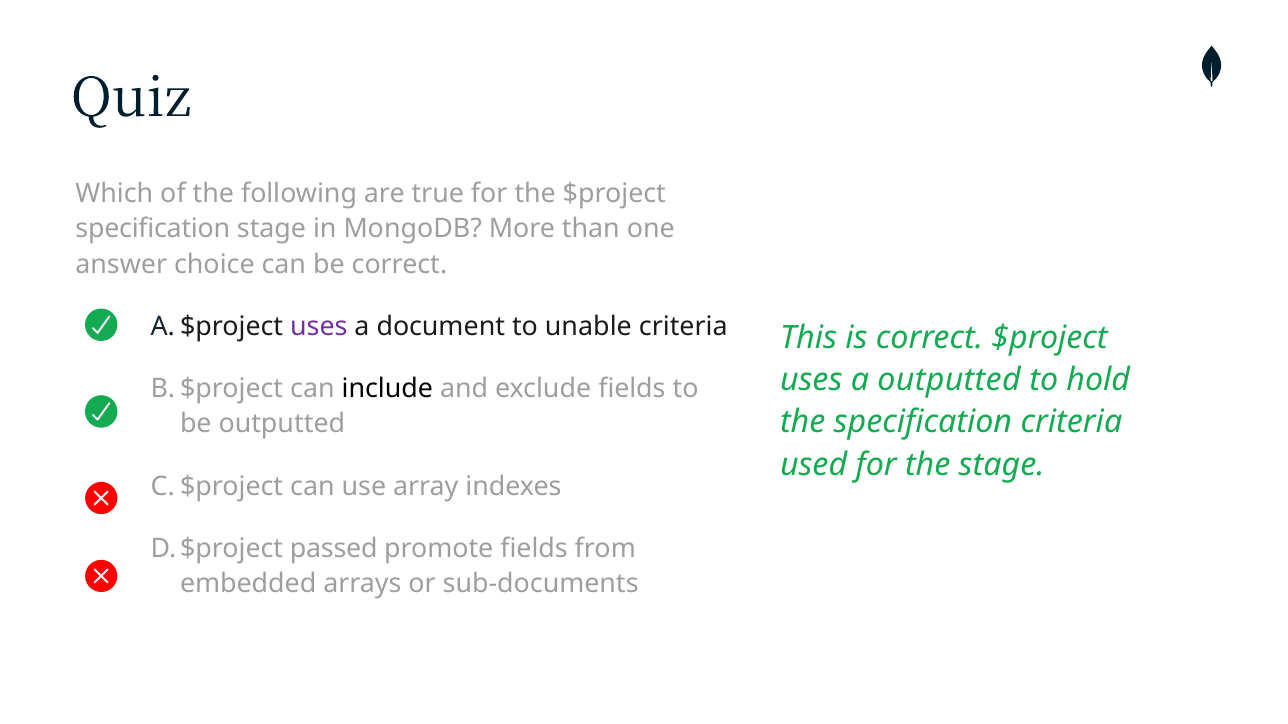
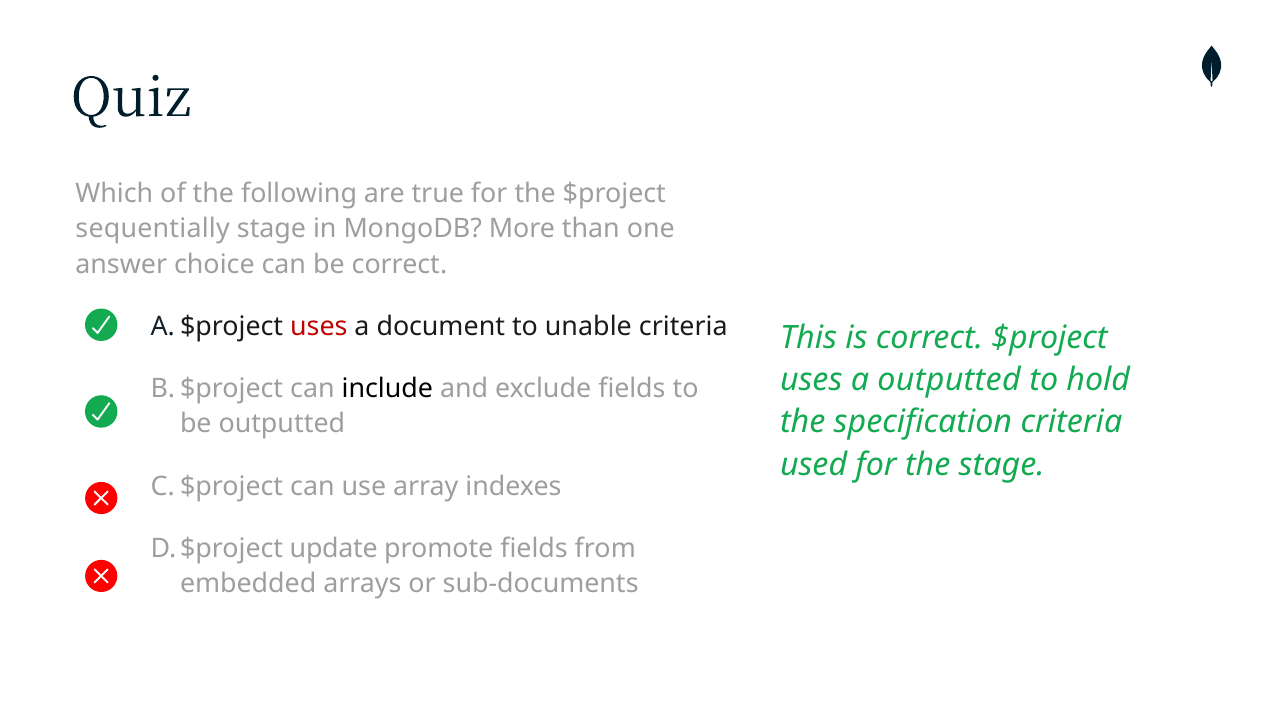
specification: specification -> sequentially (153, 229)
uses colour: purple -> red (319, 327)
passed: passed -> update (334, 549)
